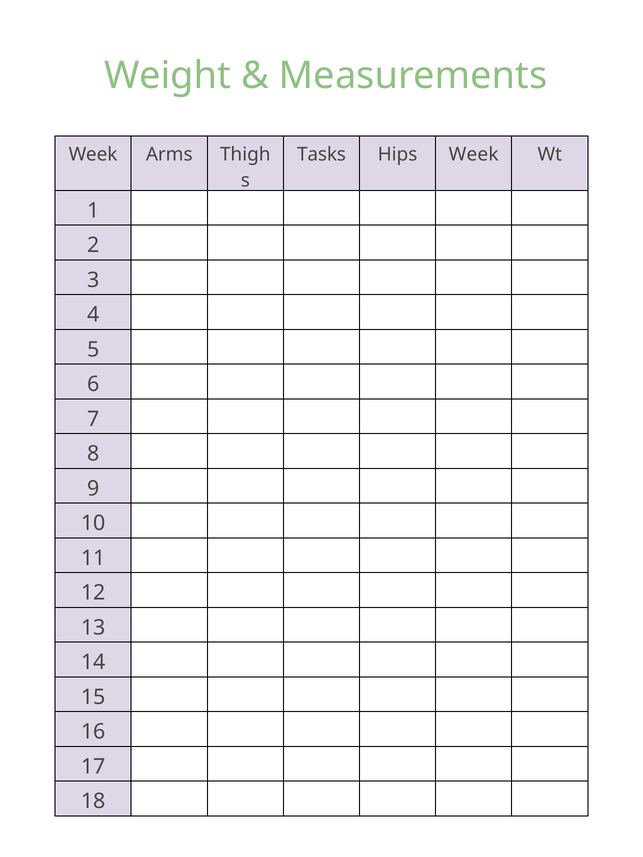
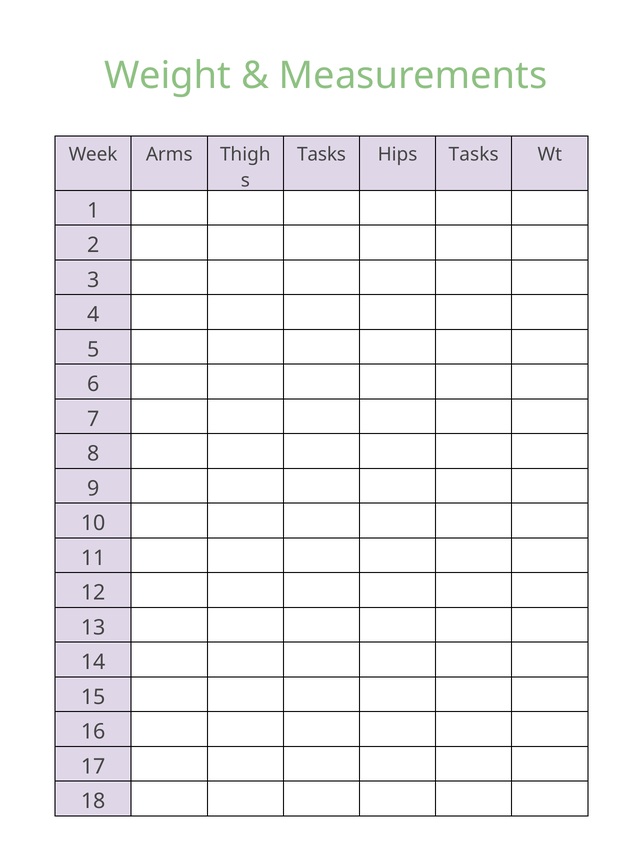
Hips Week: Week -> Tasks (474, 154)
